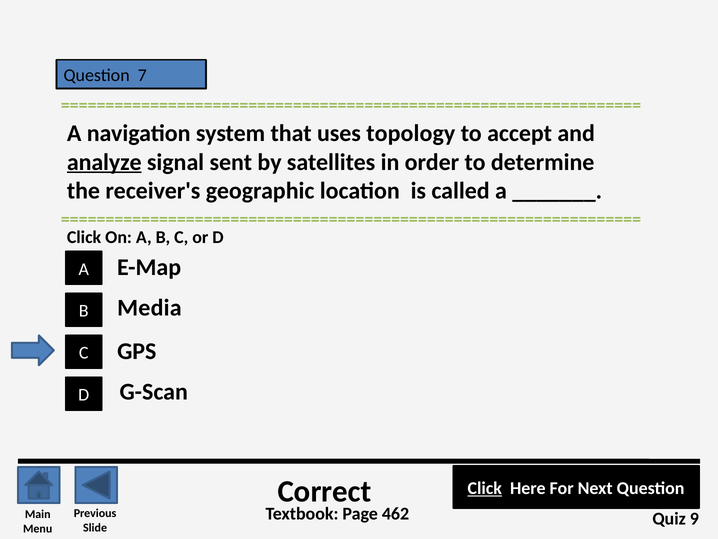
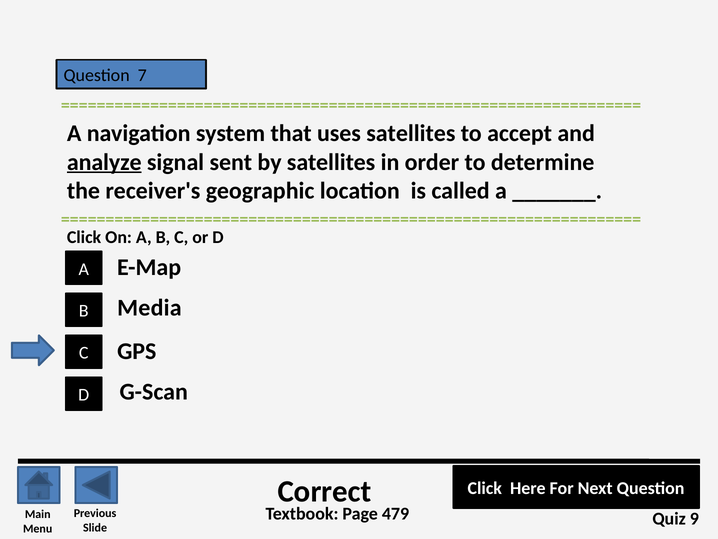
uses topology: topology -> satellites (411, 133)
Click underline: present -> none (485, 488)
462: 462 -> 479 (396, 513)
